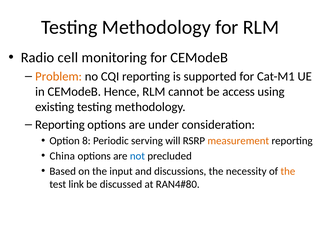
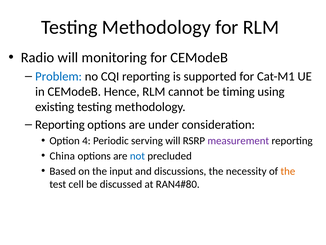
Radio cell: cell -> will (68, 58)
Problem colour: orange -> blue (59, 76)
access: access -> timing (239, 91)
8: 8 -> 4 (86, 140)
measurement colour: orange -> purple (238, 140)
link: link -> cell (76, 184)
